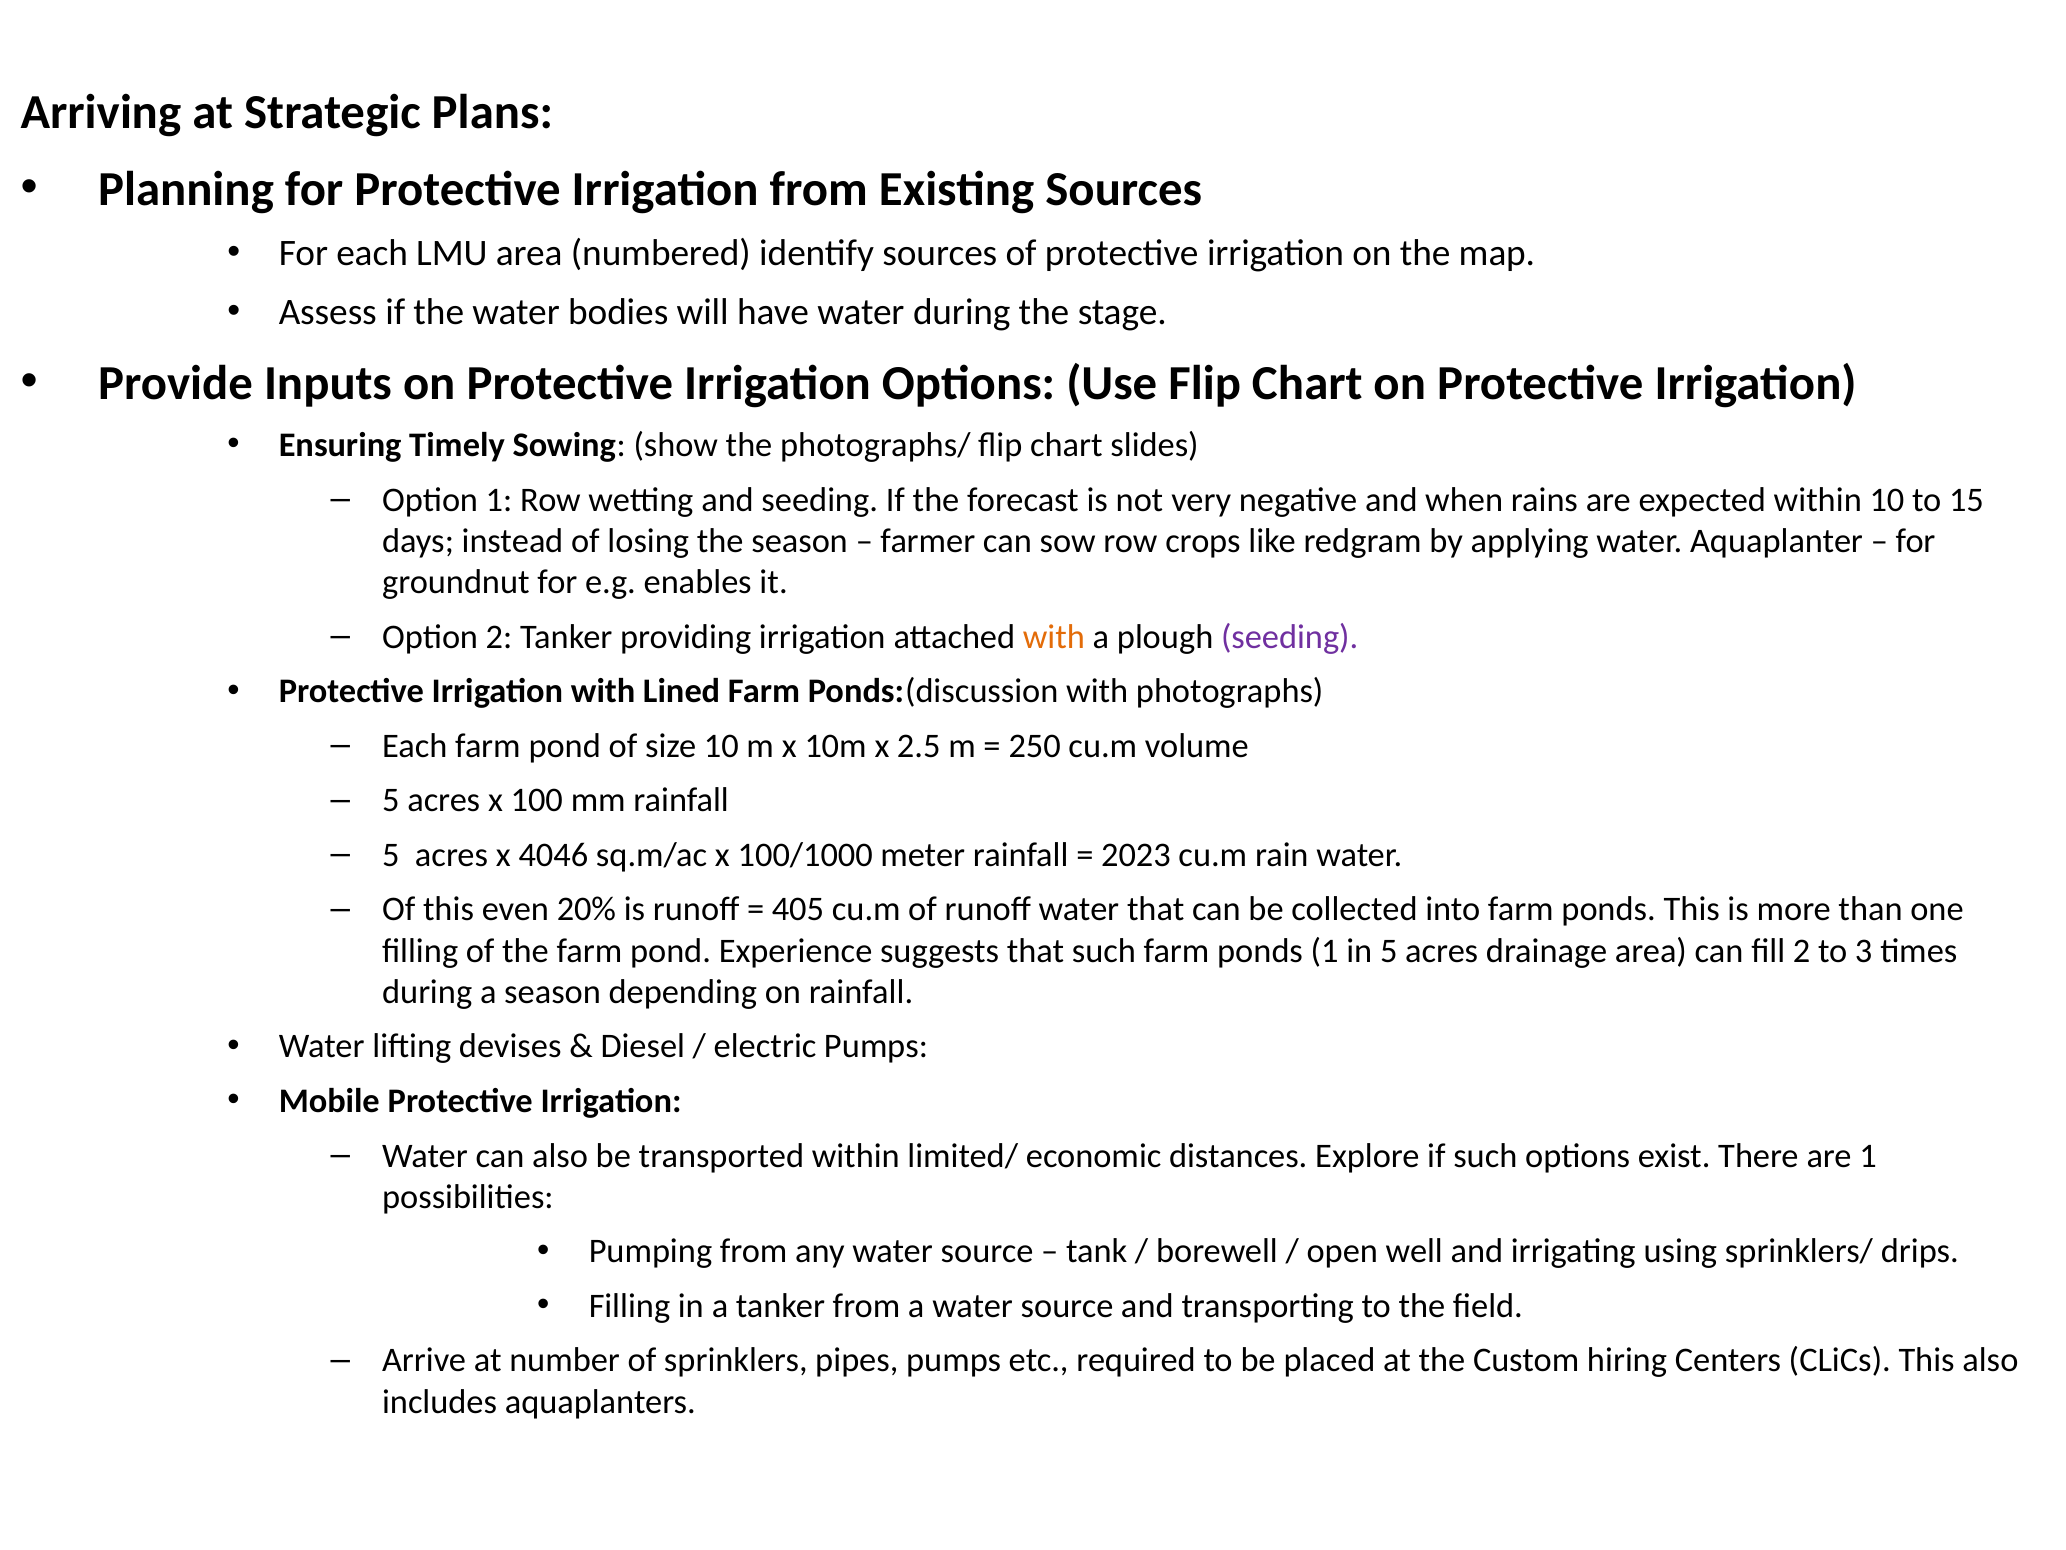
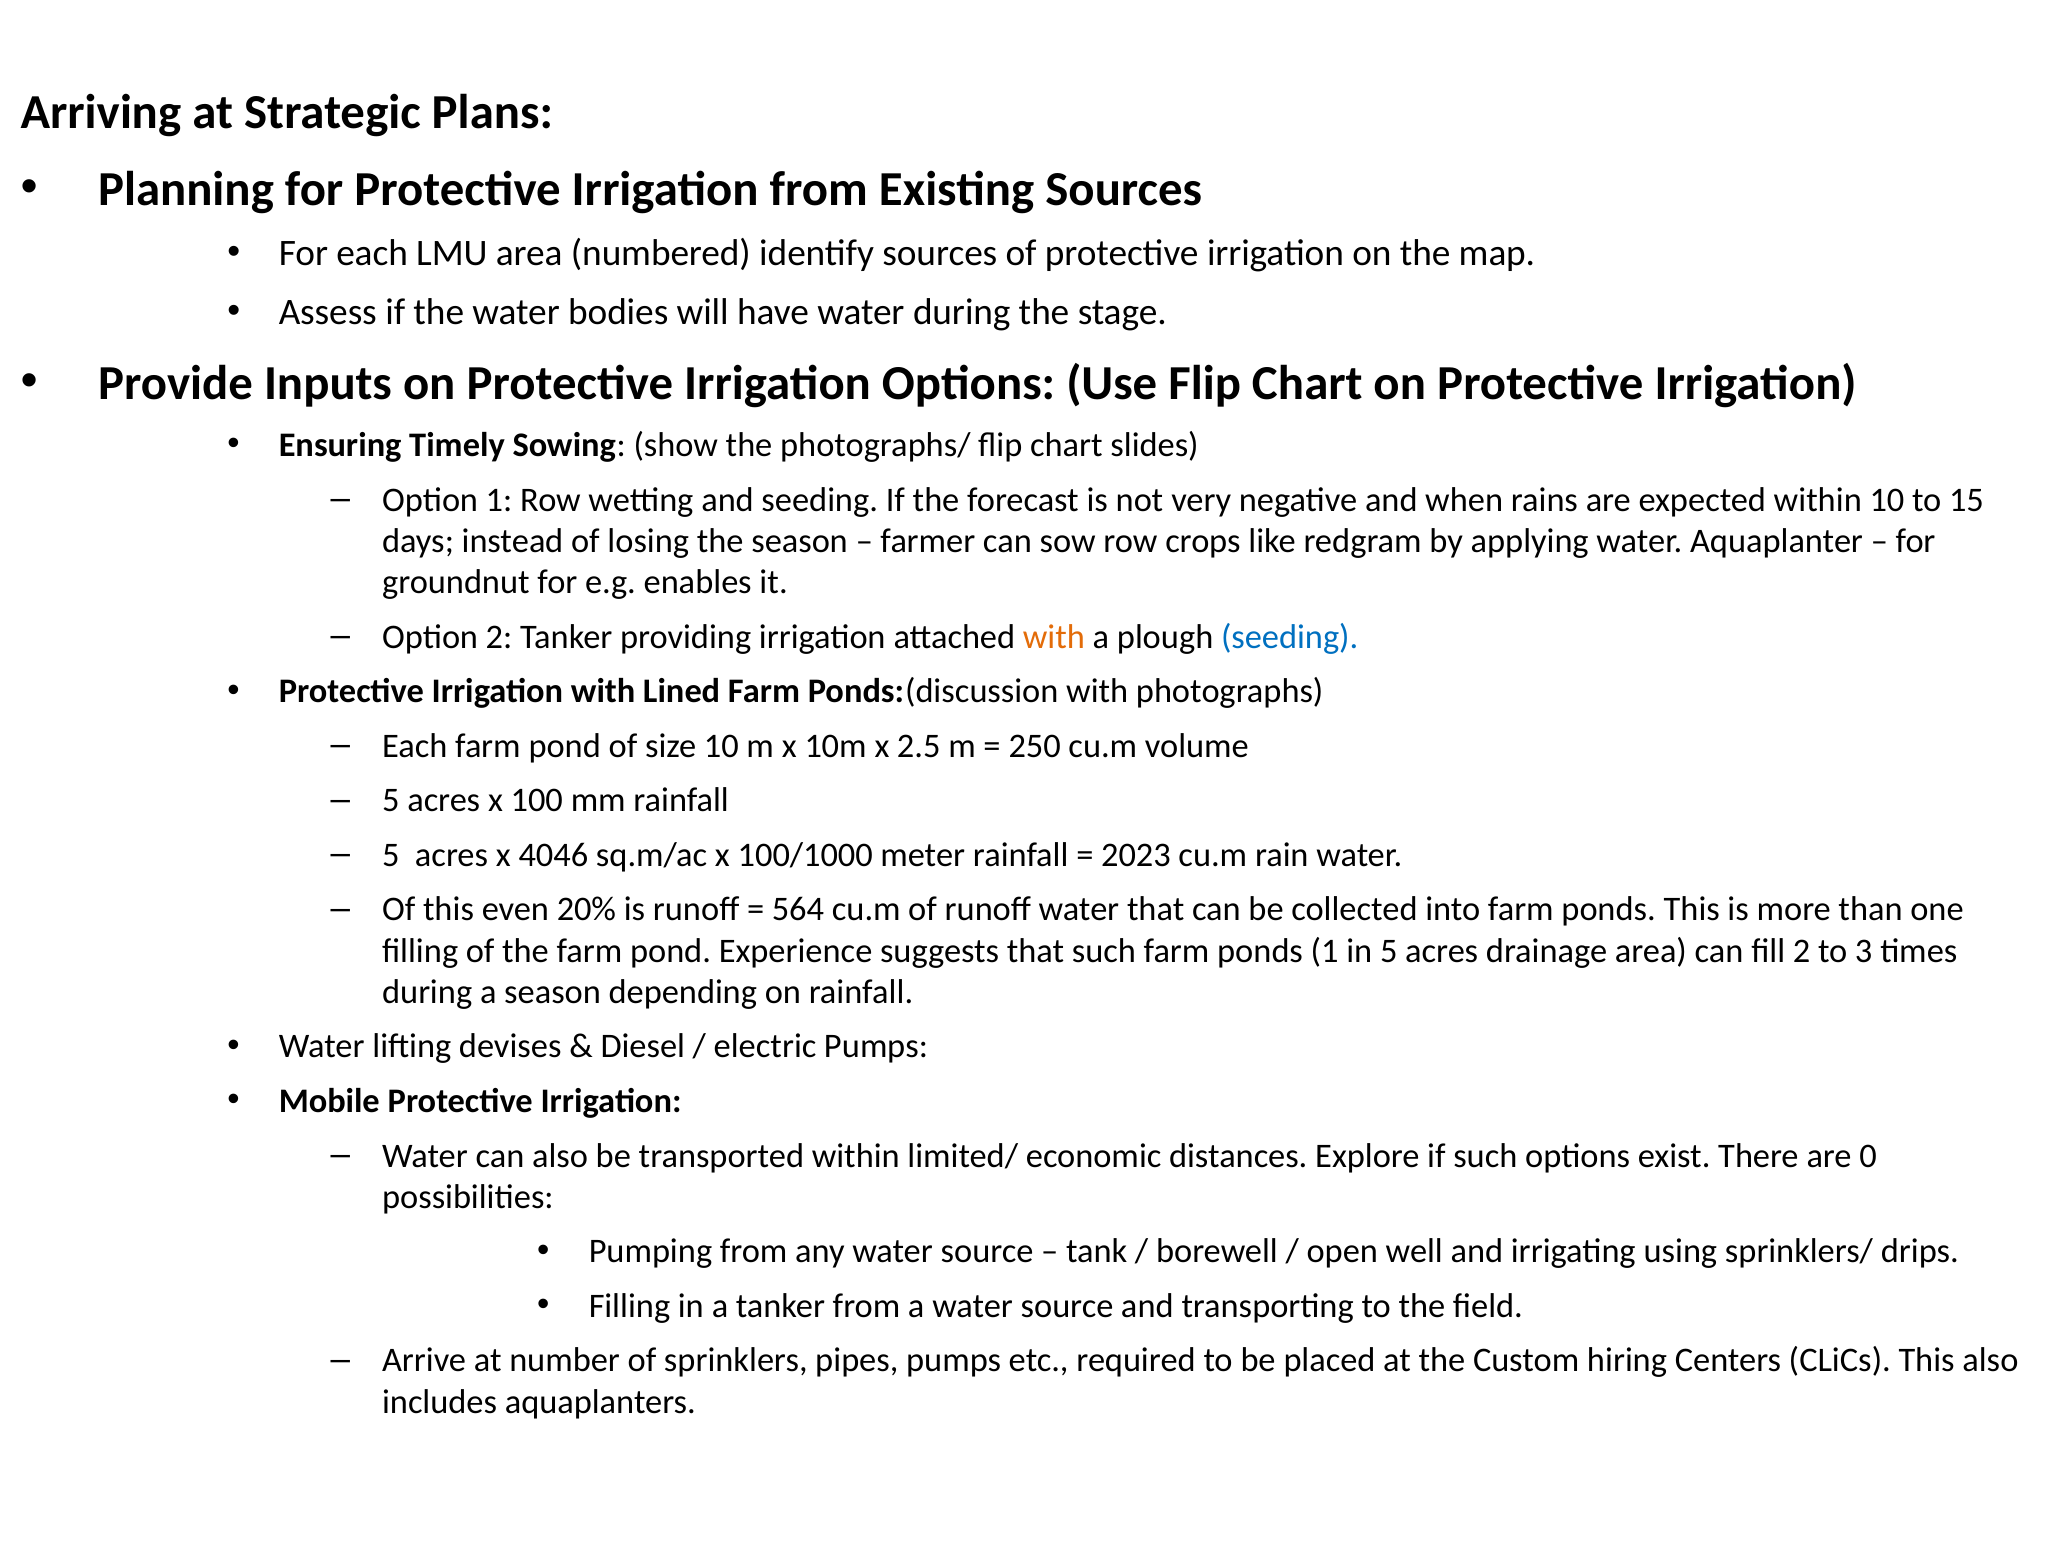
seeding colour: purple -> blue (1290, 637)
405: 405 -> 564 (798, 909)
are 1: 1 -> 0 (1868, 1155)
